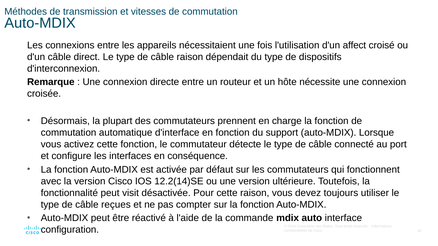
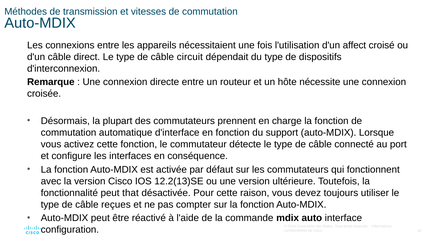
câble raison: raison -> circuit (190, 57)
12.2(14)SE: 12.2(14)SE -> 12.2(13)SE (179, 181)
visit: visit -> that (130, 193)
